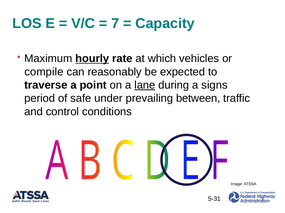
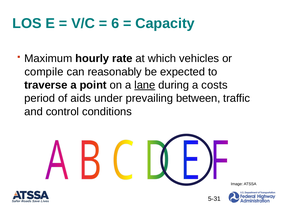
7: 7 -> 6 (115, 24)
hourly underline: present -> none (92, 59)
signs: signs -> costs (215, 85)
safe: safe -> aids (81, 99)
